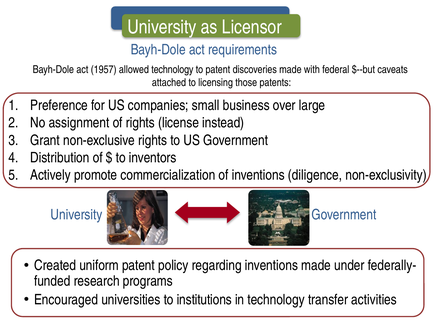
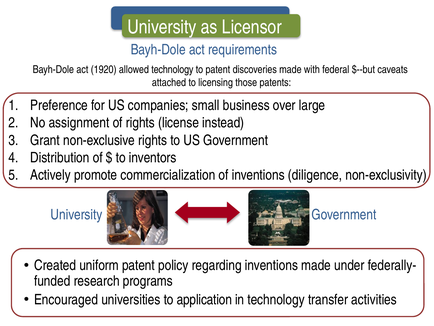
1957: 1957 -> 1920 (104, 70)
institutions: institutions -> application (204, 299)
